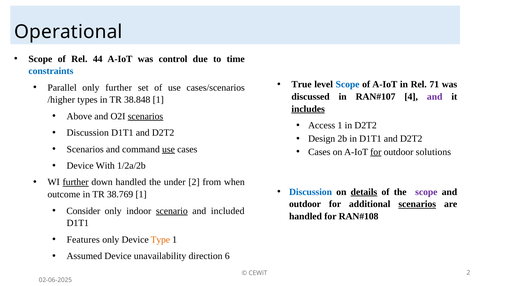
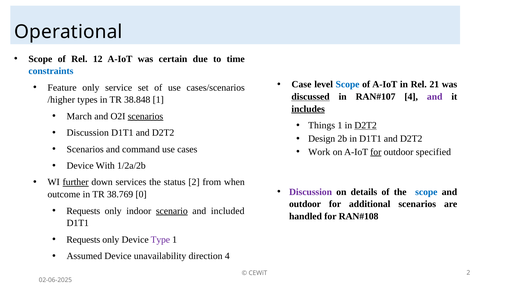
44: 44 -> 12 (98, 59)
control: control -> certain (173, 59)
True: True -> Case (302, 85)
71: 71 -> 21 (434, 85)
Parallel: Parallel -> Feature (62, 88)
only further: further -> service (119, 88)
discussed underline: none -> present (311, 97)
Above: Above -> March (79, 116)
Access: Access -> Things (322, 126)
D2T2 underline: none -> present (366, 126)
use underline: present -> none (169, 149)
Cases: Cases -> Work (319, 152)
solutions: solutions -> specified (433, 152)
down handled: handled -> services (131, 182)
under: under -> status (175, 182)
Discussion colour: blue -> purple (311, 192)
details underline: present -> none (364, 192)
scope colour: purple -> blue (426, 192)
38.769 1: 1 -> 0 (141, 195)
scenarios underline: present -> none (417, 204)
Consider: Consider -> Requests (83, 211)
Features: Features -> Requests (83, 240)
Type colour: orange -> purple (160, 240)
direction 6: 6 -> 4 (227, 256)
